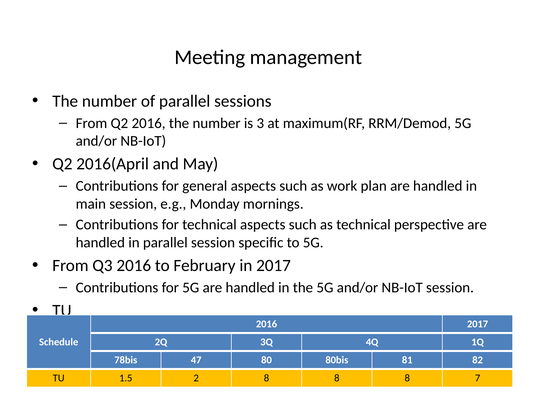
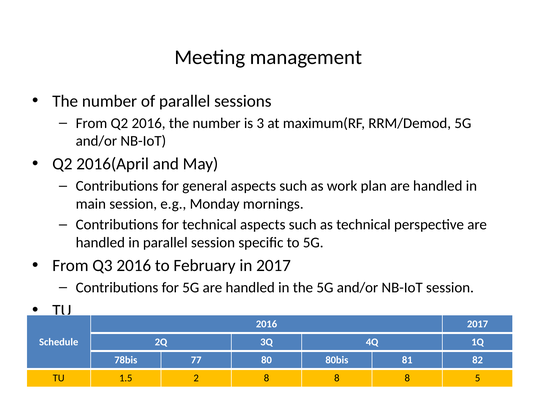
47: 47 -> 77 (196, 360)
7: 7 -> 5 (478, 378)
